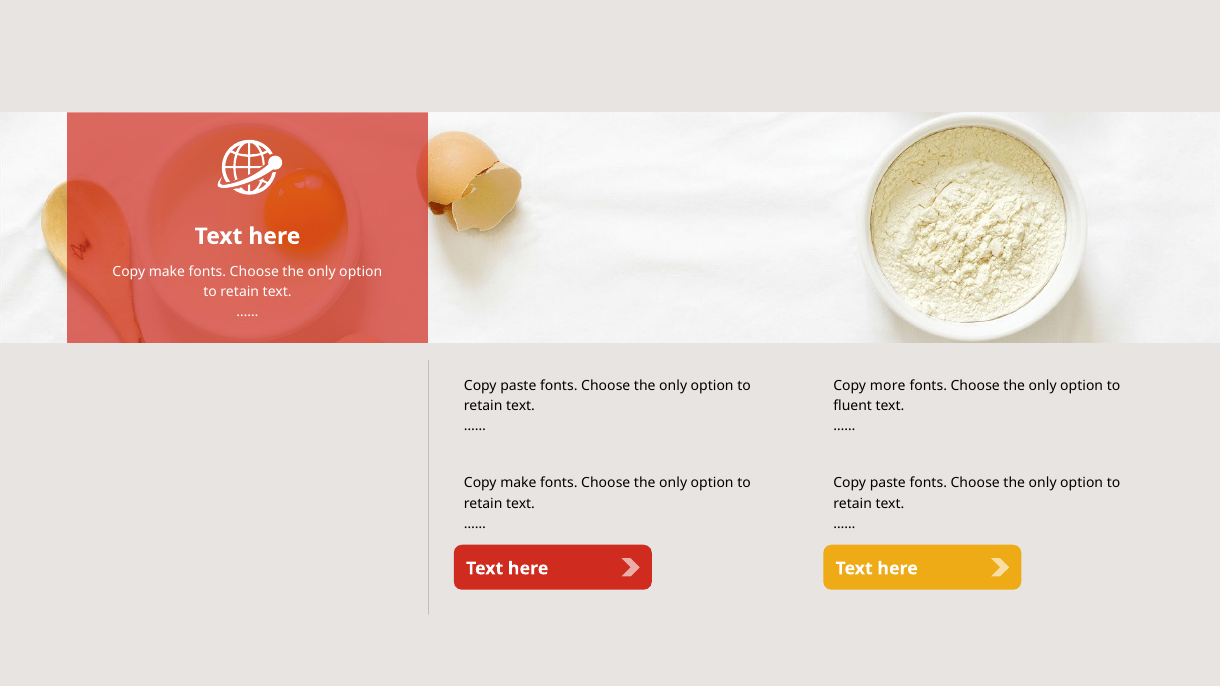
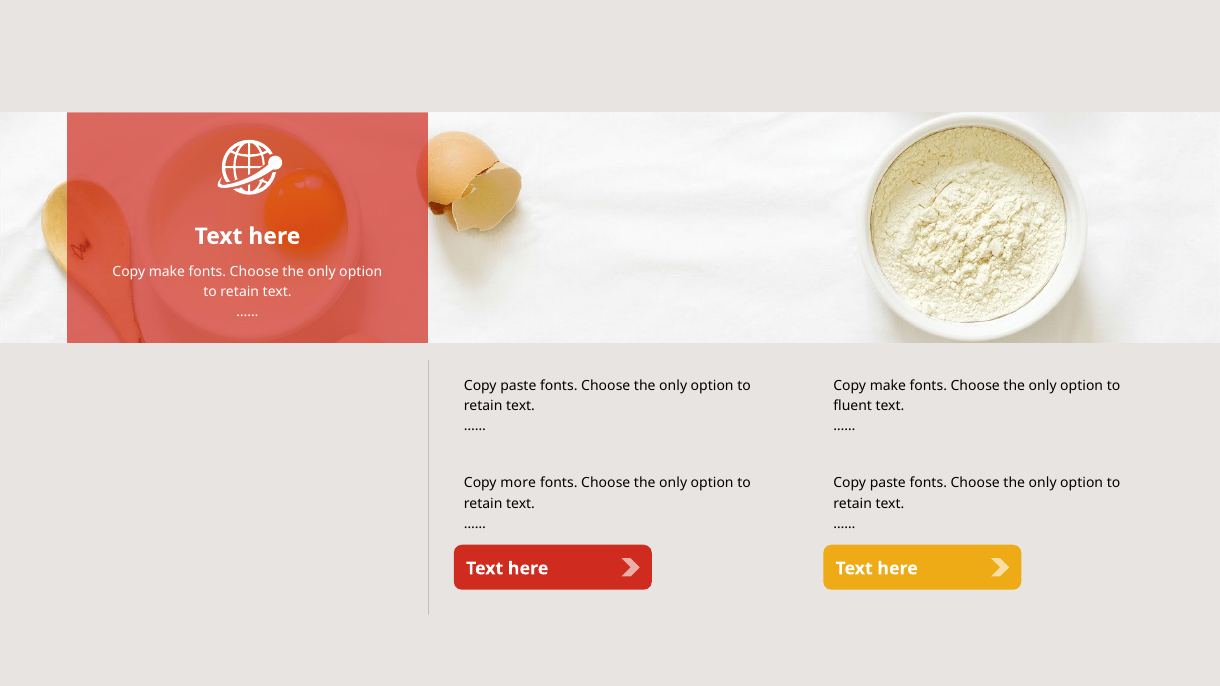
more: more -> make (888, 386)
make: make -> more (518, 484)
